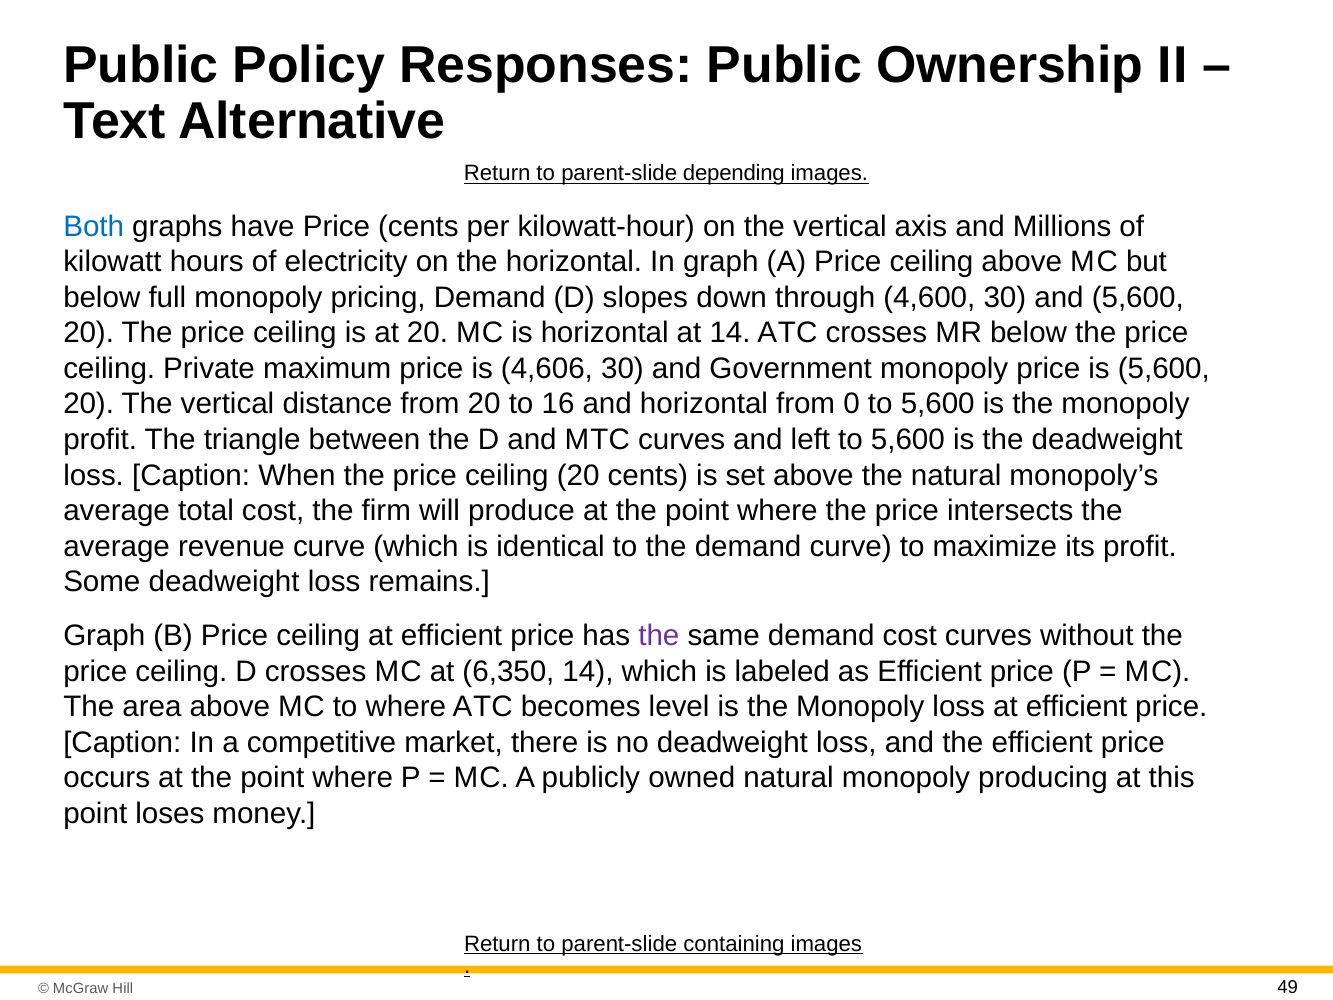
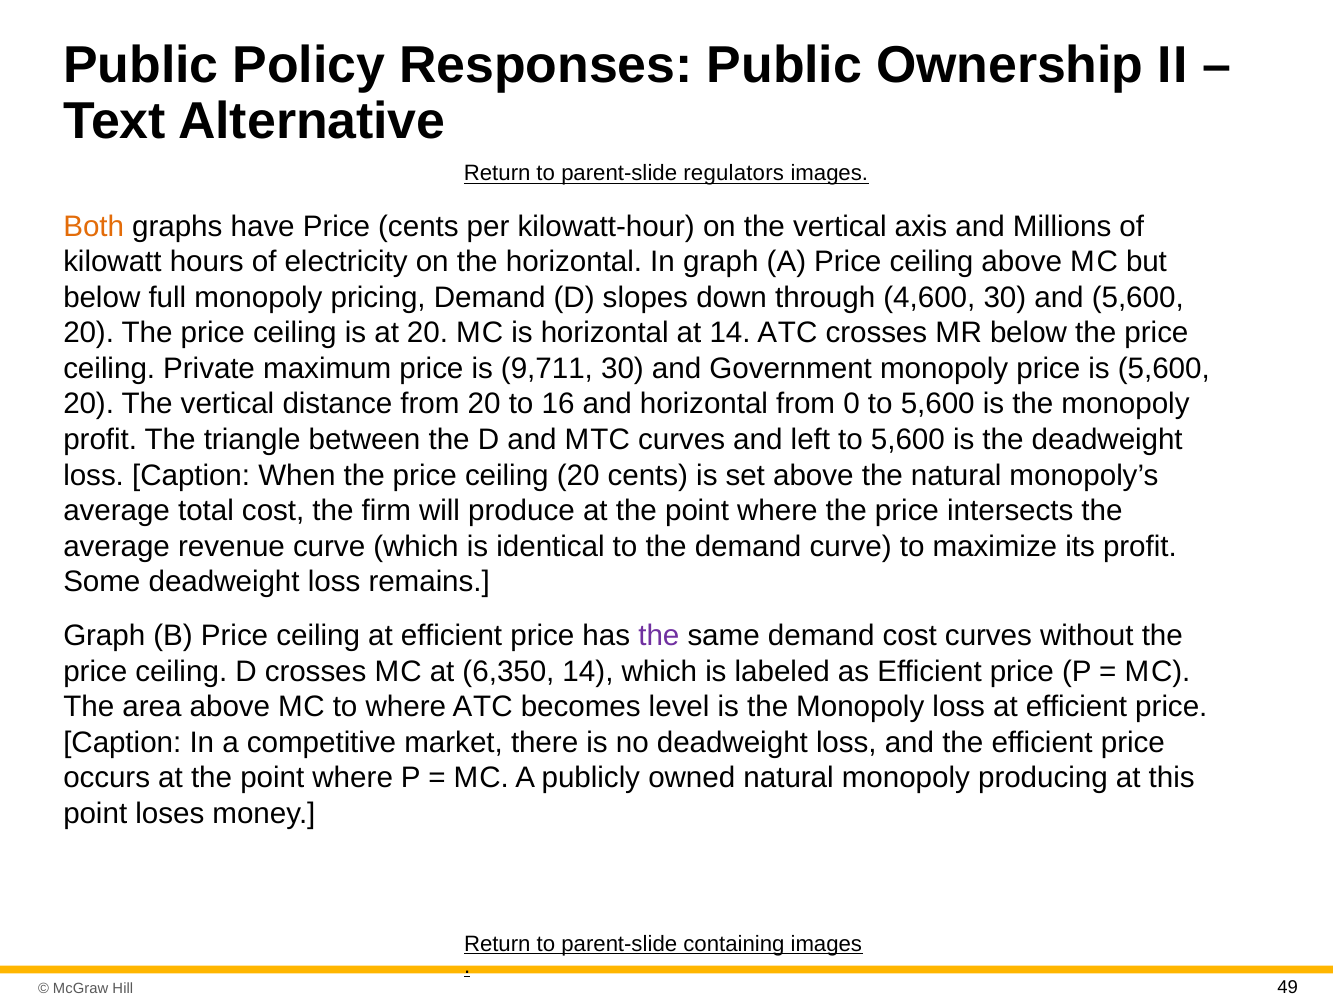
depending: depending -> regulators (734, 174)
Both colour: blue -> orange (94, 226)
4,606: 4,606 -> 9,711 (547, 369)
